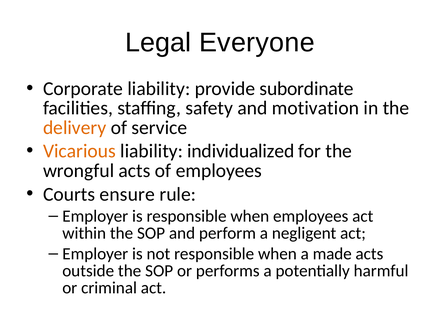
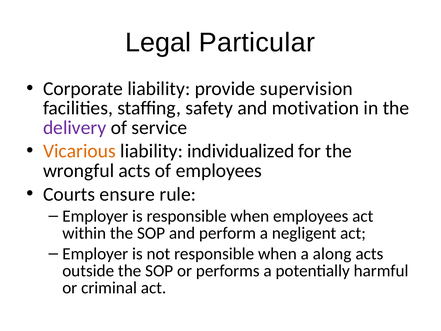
Everyone: Everyone -> Particular (257, 43)
subordinate: subordinate -> supervision (306, 89)
delivery colour: orange -> purple (75, 128)
made: made -> along (332, 253)
